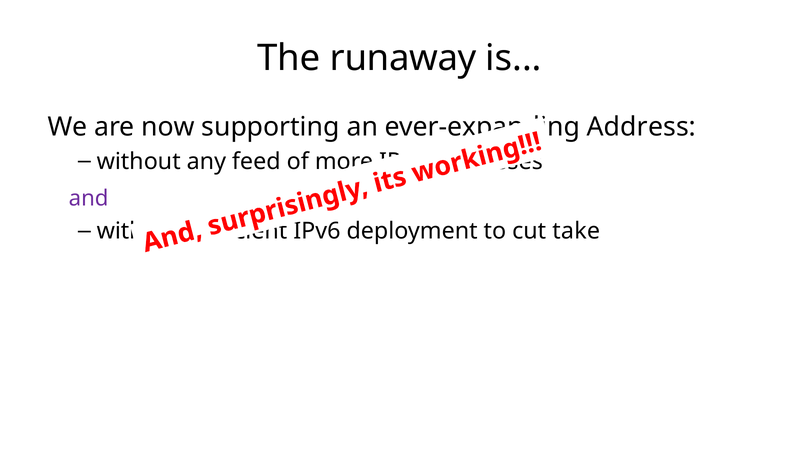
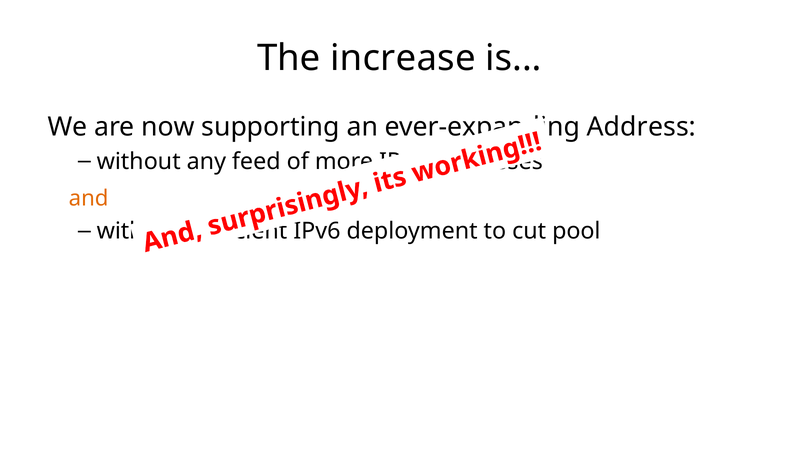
runaway: runaway -> increase (403, 58)
and colour: purple -> orange (89, 198)
take: take -> pool (576, 231)
